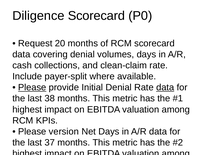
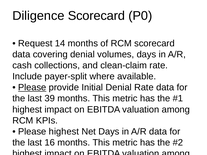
20: 20 -> 14 (60, 43)
data underline: present -> none (165, 88)
38: 38 -> 39 (50, 99)
Please version: version -> highest (64, 132)
37: 37 -> 16 (50, 143)
